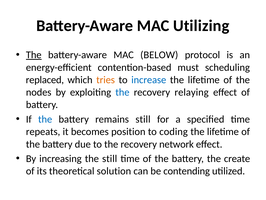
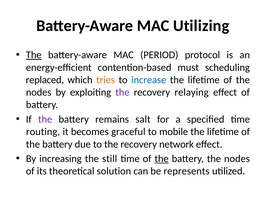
BELOW: BELOW -> PERIOD (159, 55)
the colour: blue -> purple (122, 92)
the colour: blue -> purple (45, 119)
remains still: still -> salt (143, 119)
repeats: repeats -> routing (43, 131)
position: position -> graceful (128, 131)
coding: coding -> mobile (174, 131)
the underline: none -> present (162, 158)
battery the create: create -> nodes (237, 158)
contending: contending -> represents (187, 171)
